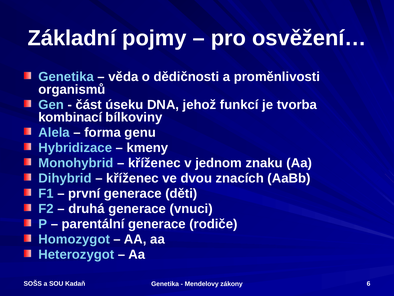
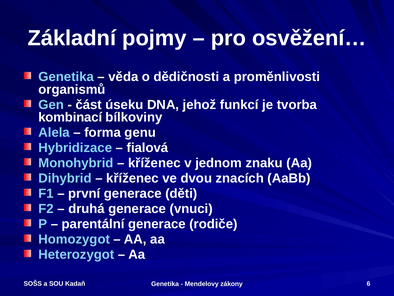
kmeny: kmeny -> fialová (147, 148)
